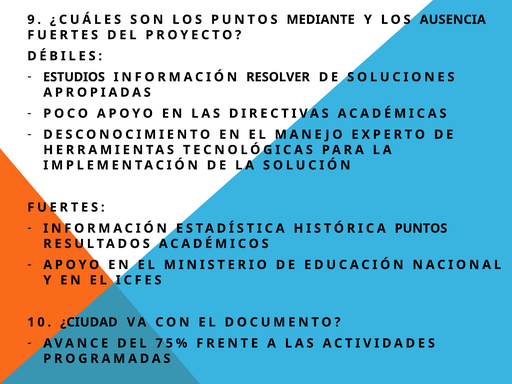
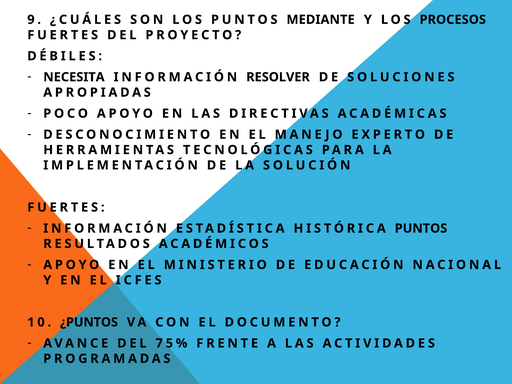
AUSENCIA: AUSENCIA -> PROCESOS (453, 20)
ESTUDIOS: ESTUDIOS -> NECESITA (74, 77)
¿CIUDAD: ¿CIUDAD -> ¿PUNTOS (89, 322)
